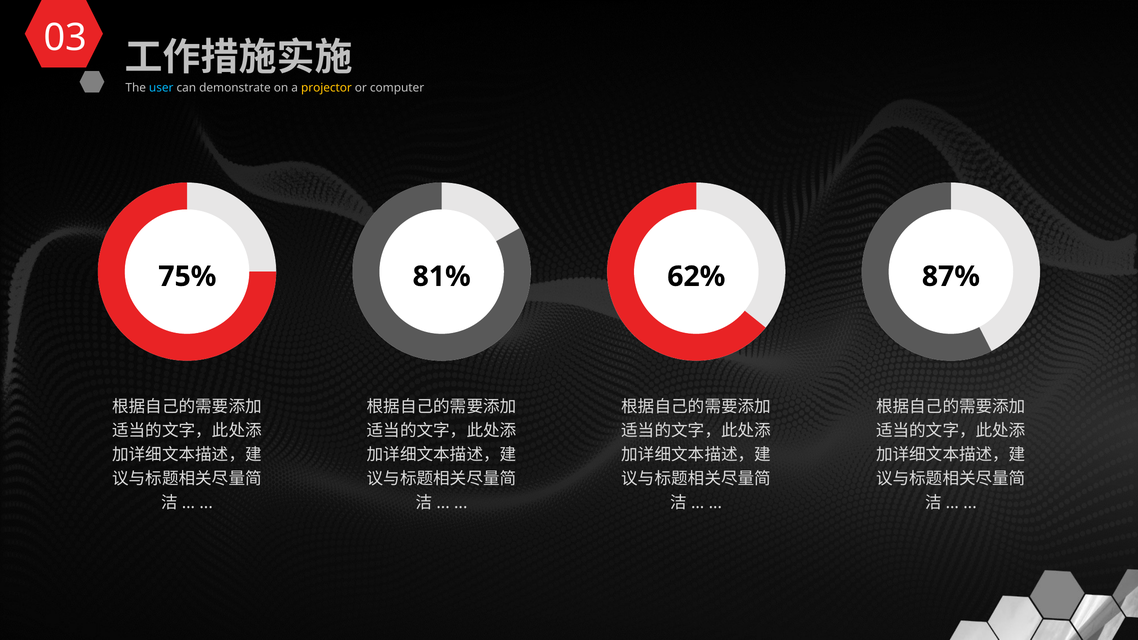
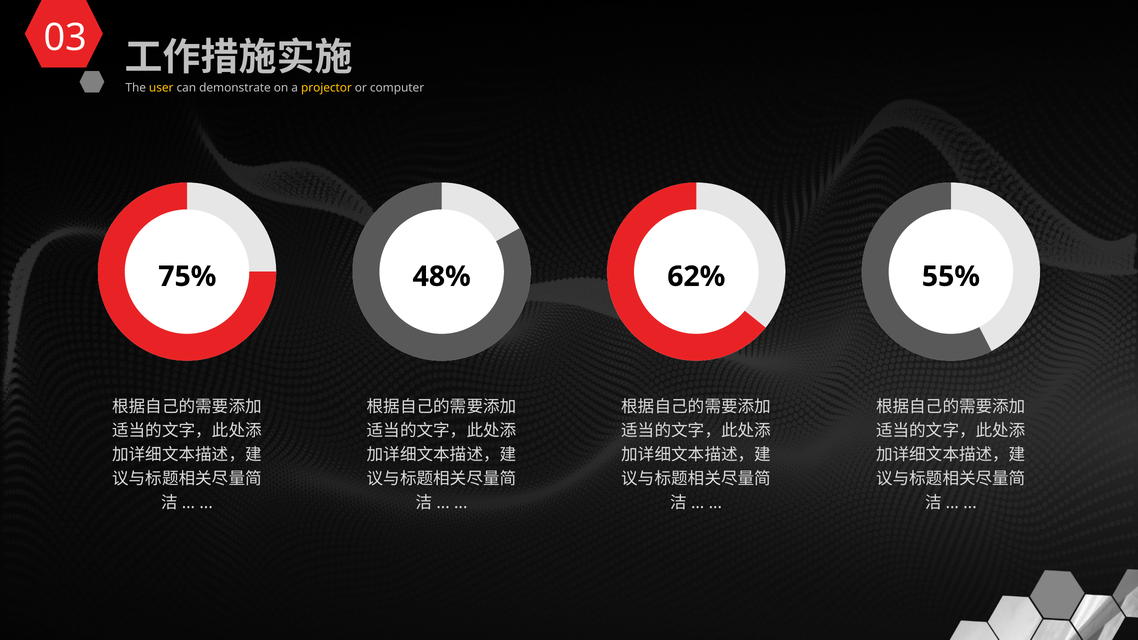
user colour: light blue -> yellow (161, 88)
81%: 81% -> 48% (442, 277)
87%: 87% -> 55% (951, 277)
